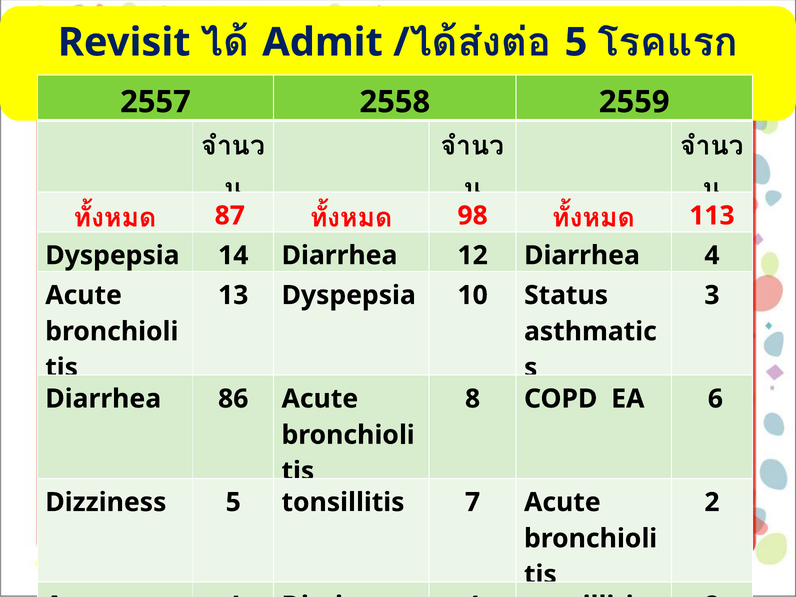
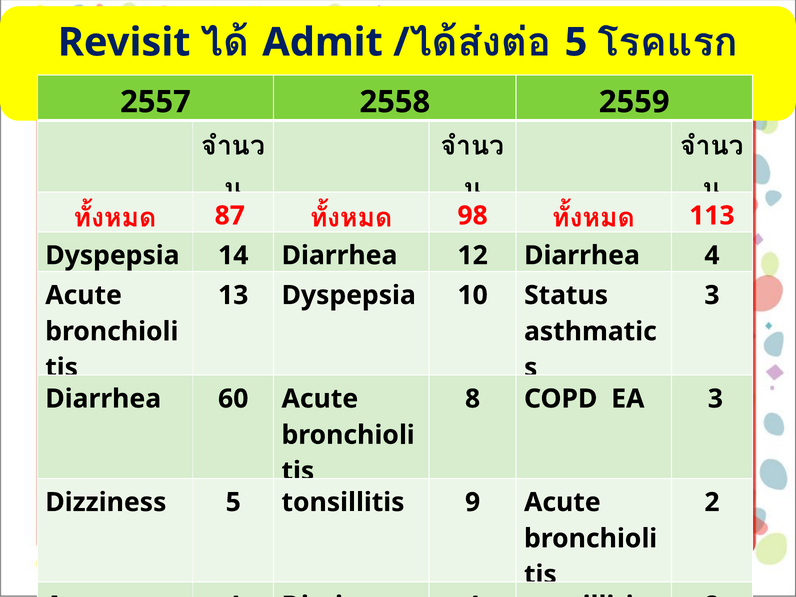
86: 86 -> 60 (233, 399)
EA 6: 6 -> 3 (715, 399)
7: 7 -> 9 (473, 502)
